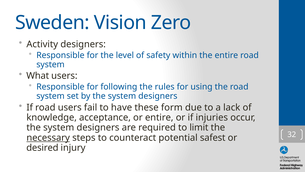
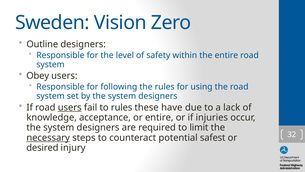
Activity: Activity -> Outline (42, 44)
What: What -> Obey (38, 76)
users underline: none -> present (70, 107)
to have: have -> rules (122, 107)
form: form -> have (172, 107)
